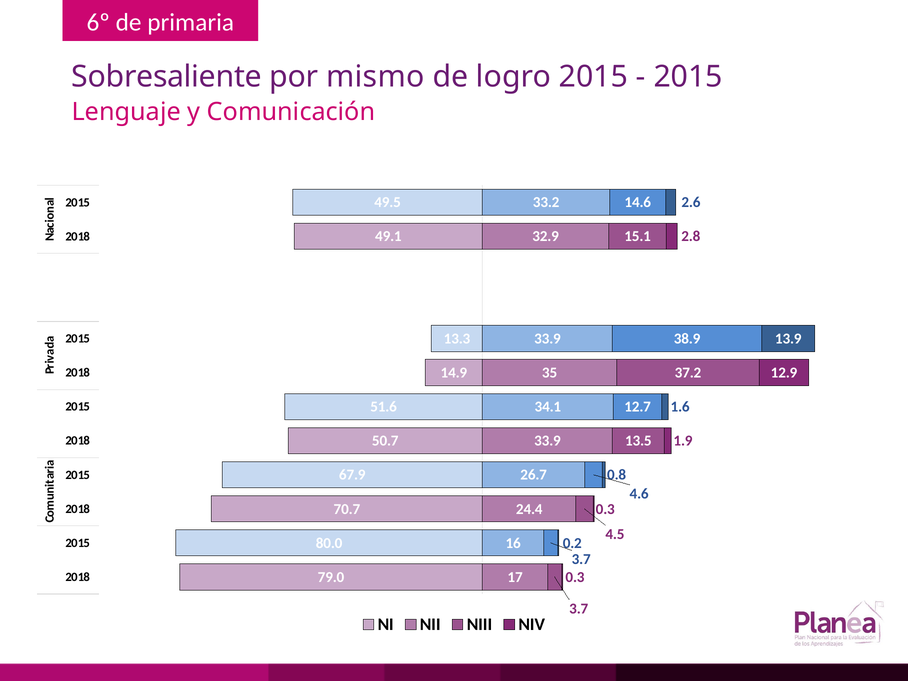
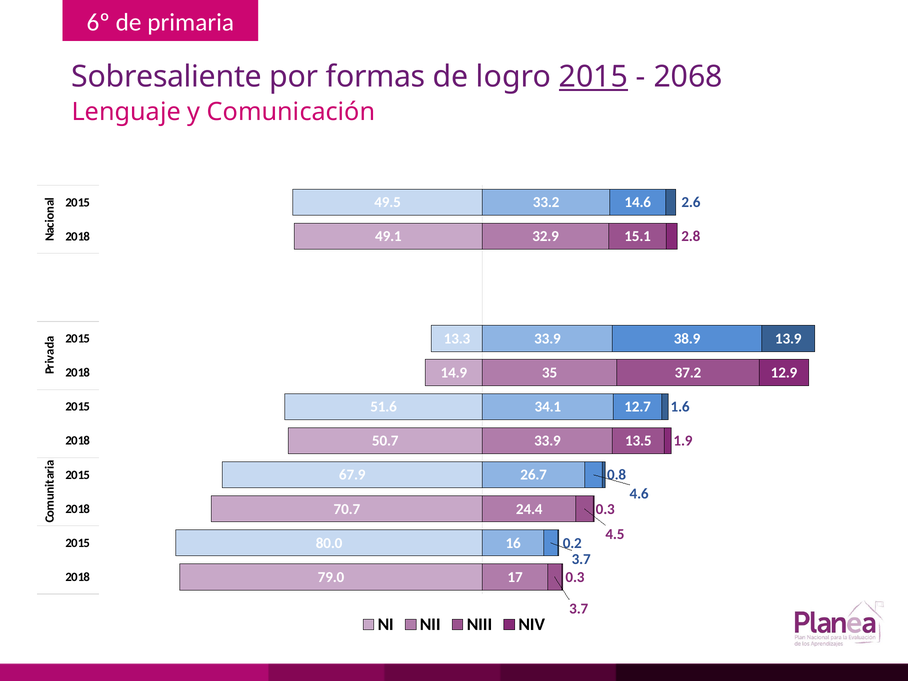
mismo: mismo -> formas (376, 77)
2015 underline: none -> present (593, 77)
2015: 2015 -> 2068 (688, 77)
